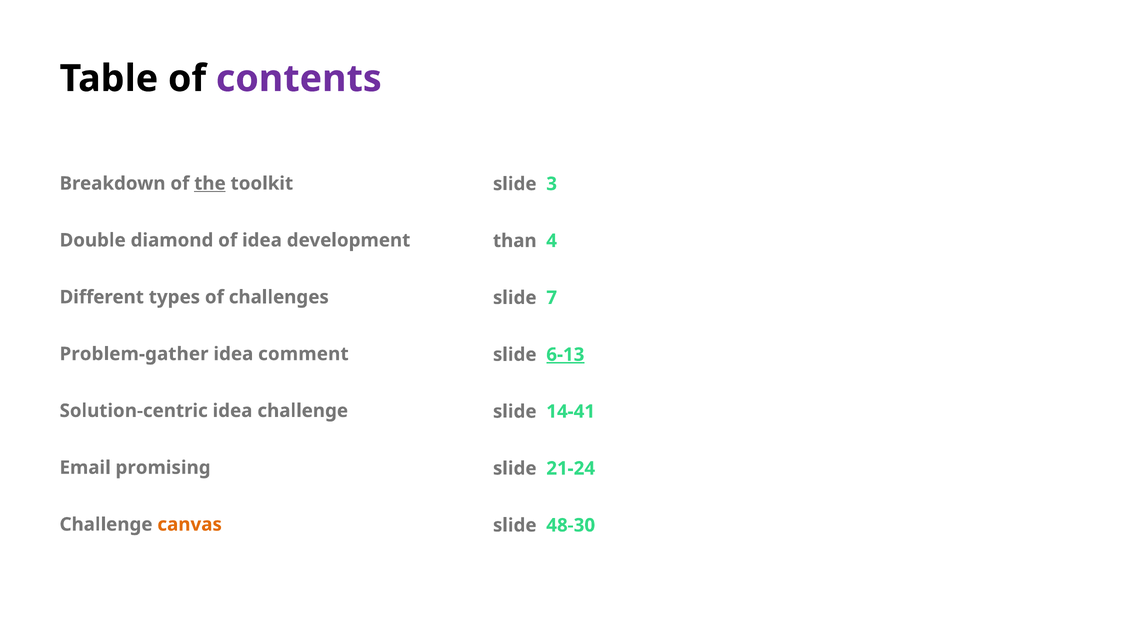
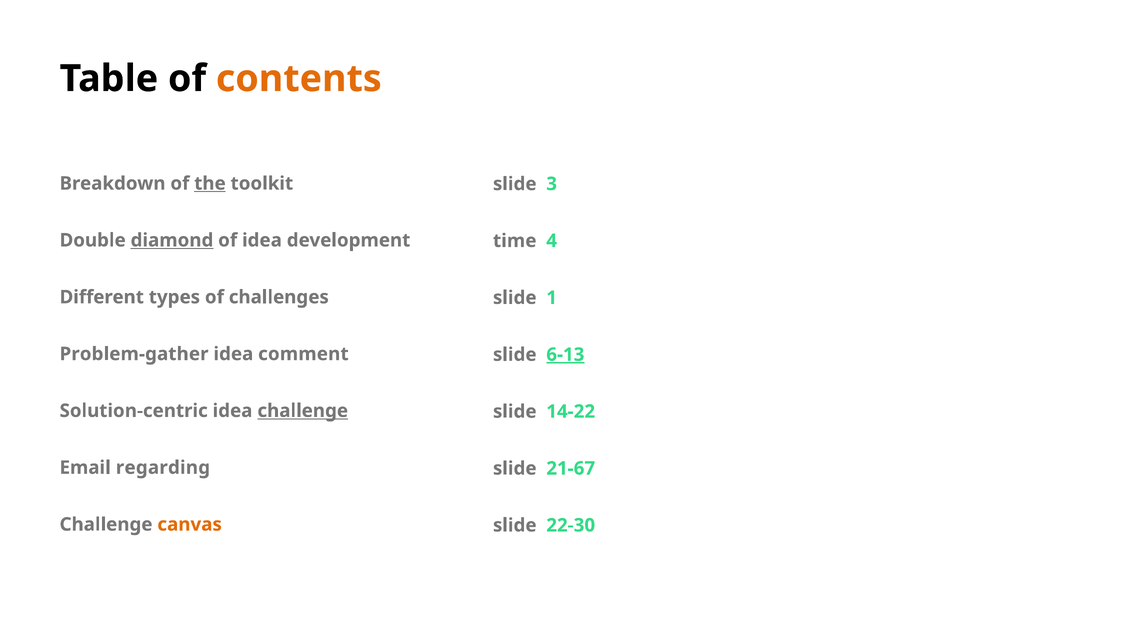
contents colour: purple -> orange (299, 79)
diamond underline: none -> present (172, 240)
than: than -> time (515, 241)
7: 7 -> 1 (552, 298)
challenge underline: none -> present (303, 411)
14-41: 14-41 -> 14-22 (571, 412)
promising: promising -> regarding (163, 468)
21-24: 21-24 -> 21-67 (571, 468)
48-30: 48-30 -> 22-30 (571, 525)
